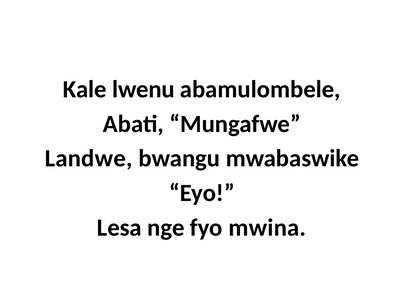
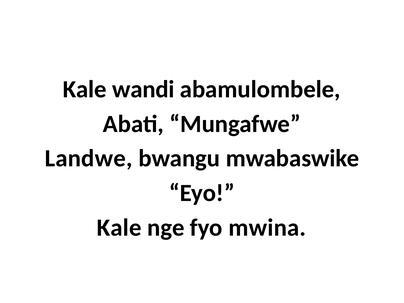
lwenu: lwenu -> wandi (143, 89)
Lesa: Lesa -> Kale (119, 228)
